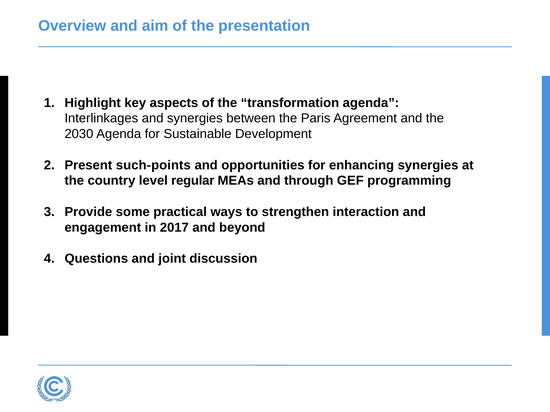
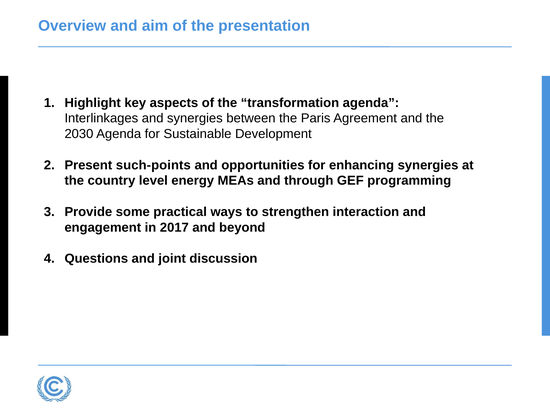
regular: regular -> energy (193, 181)
